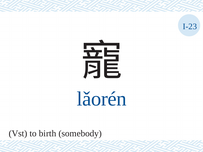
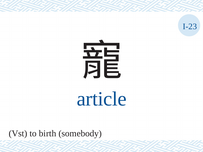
lǎorén: lǎorén -> article (102, 99)
